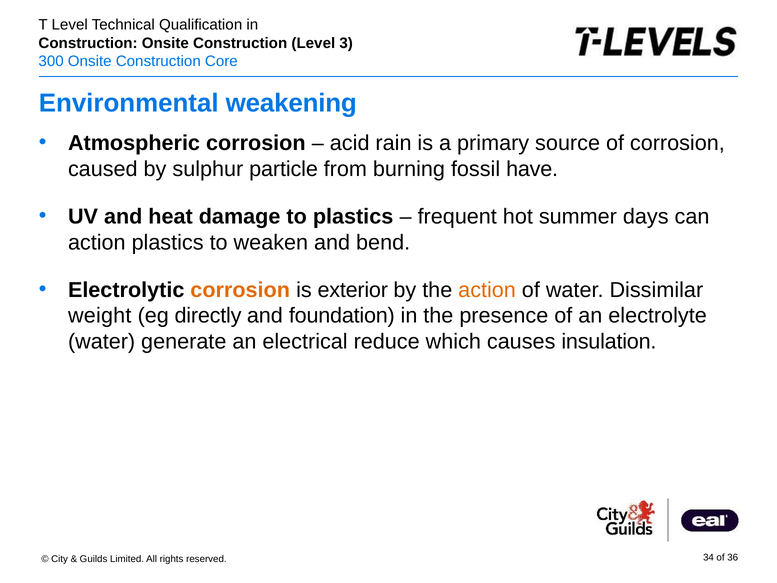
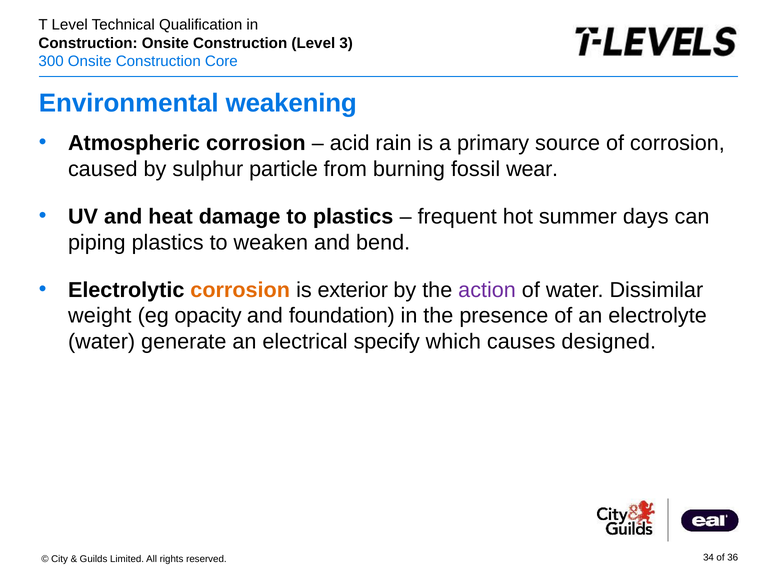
have: have -> wear (532, 169)
action: action -> piping (97, 242)
action colour: orange -> purple (487, 290)
directly: directly -> opacity (208, 316)
reduce: reduce -> specify (387, 342)
insulation: insulation -> designed (609, 342)
